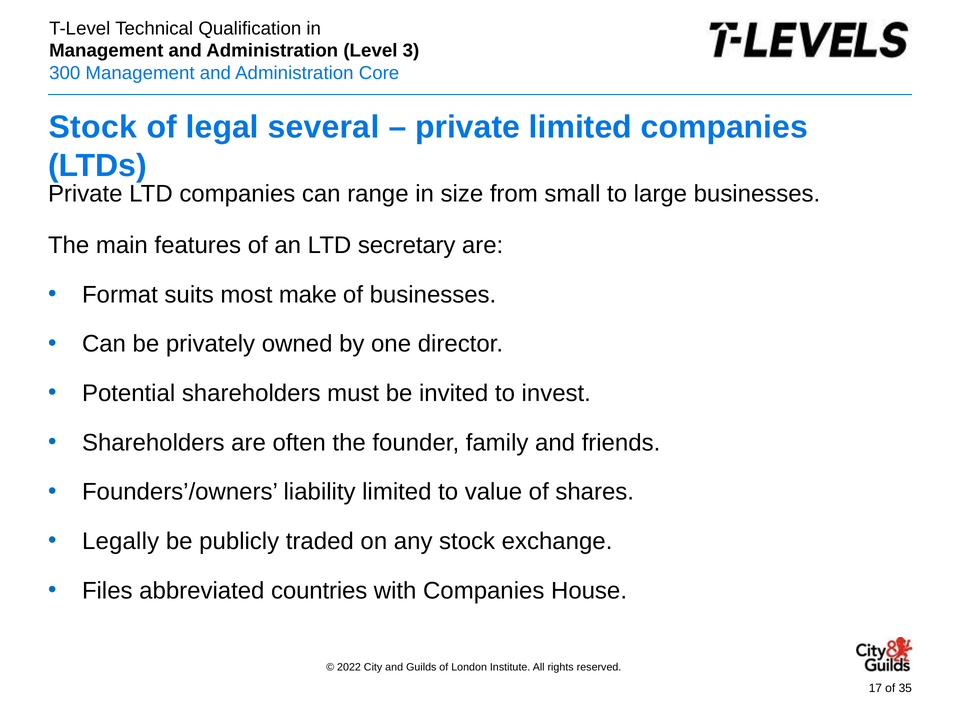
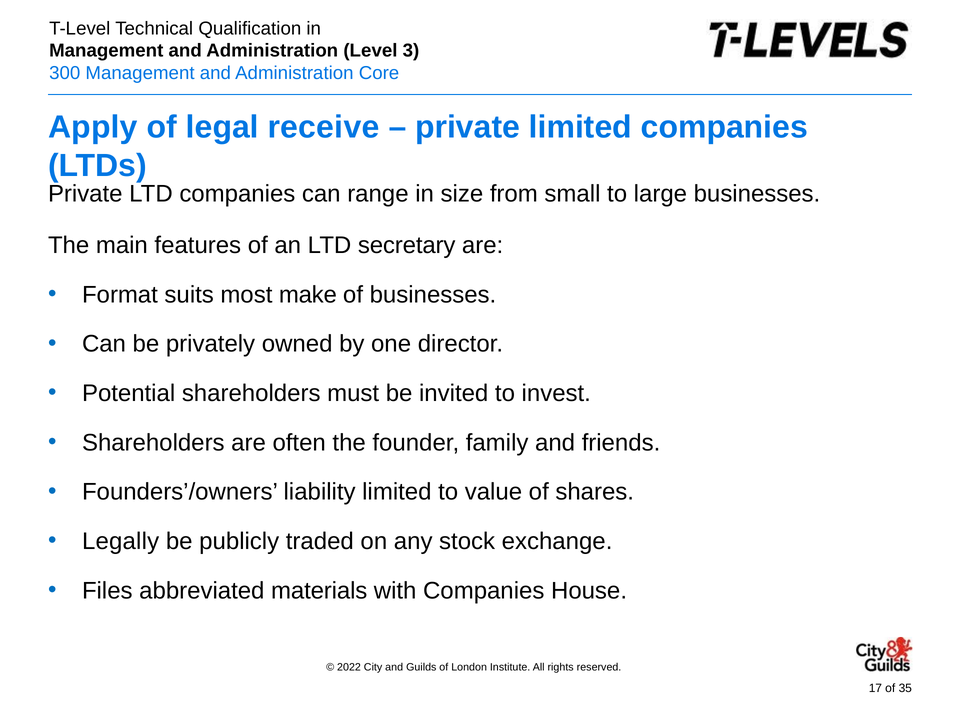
Stock: Stock -> Apply (93, 127)
several: several -> receive (324, 127)
countries: countries -> materials (319, 591)
